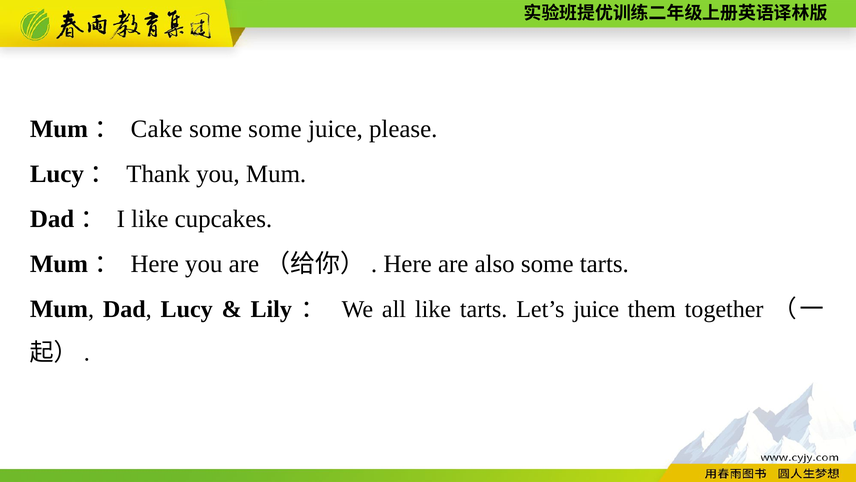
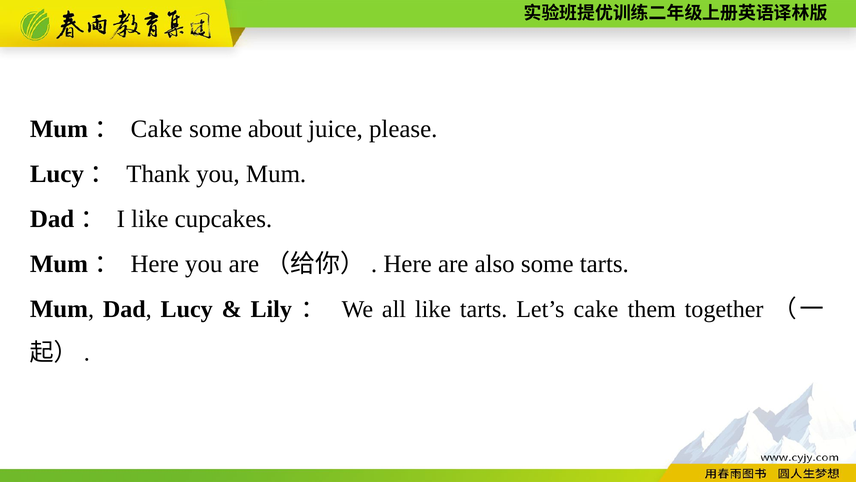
some some: some -> about (275, 129)
Let’s juice: juice -> cake (596, 309)
